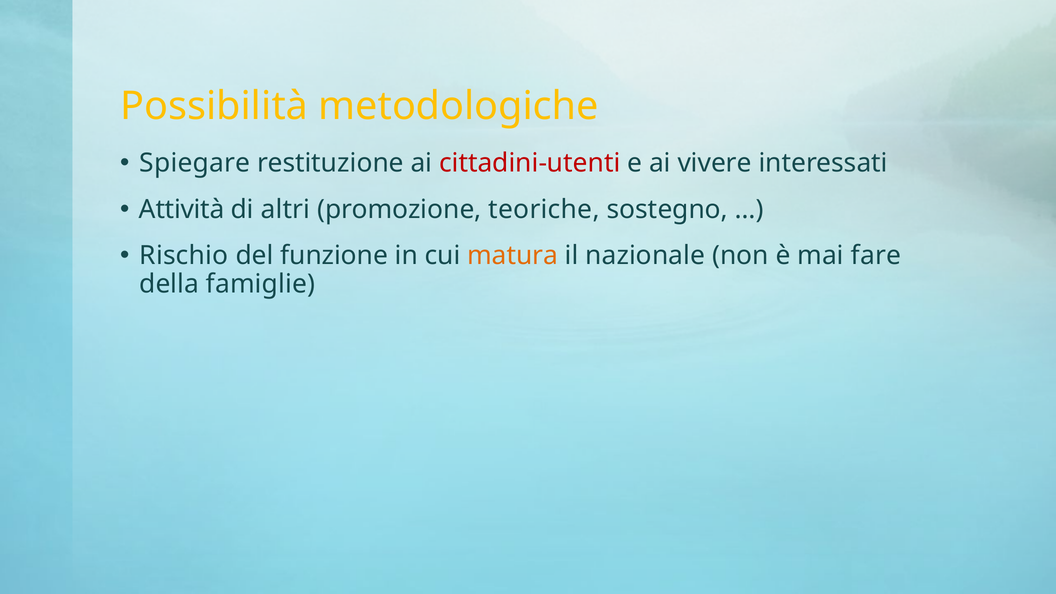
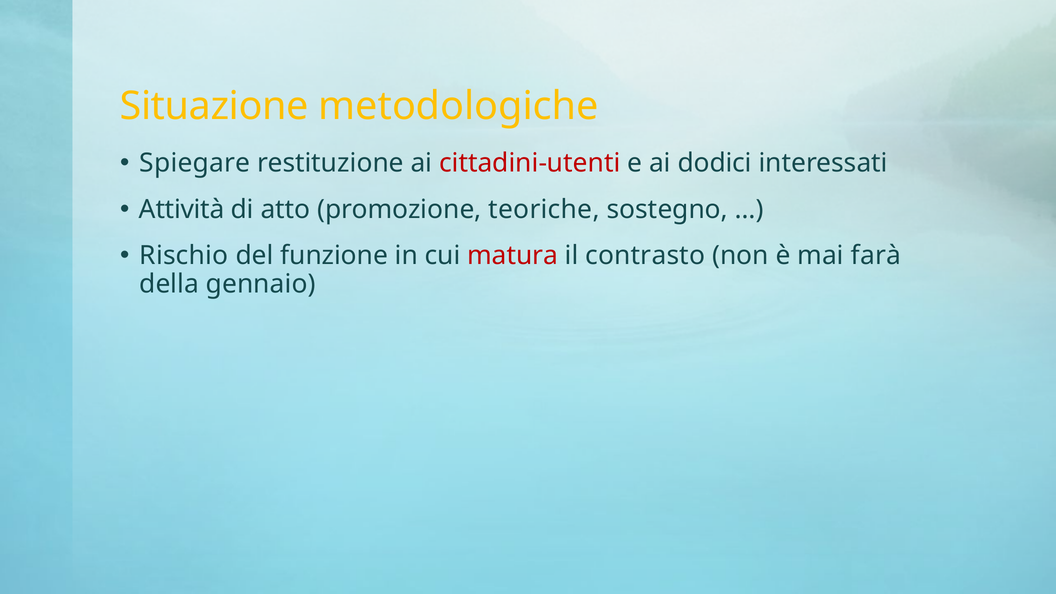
Possibilità: Possibilità -> Situazione (214, 106)
vivere: vivere -> dodici (715, 163)
altri: altri -> atto (285, 209)
matura colour: orange -> red (513, 256)
nazionale: nazionale -> contrasto (645, 256)
fare: fare -> farà (876, 256)
famiglie: famiglie -> gennaio (261, 284)
